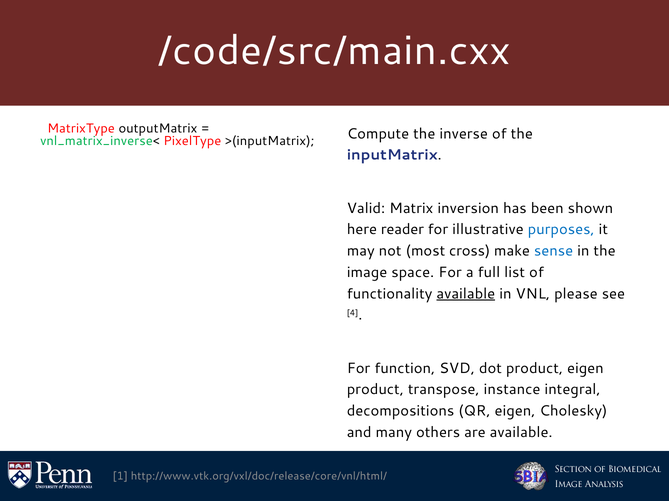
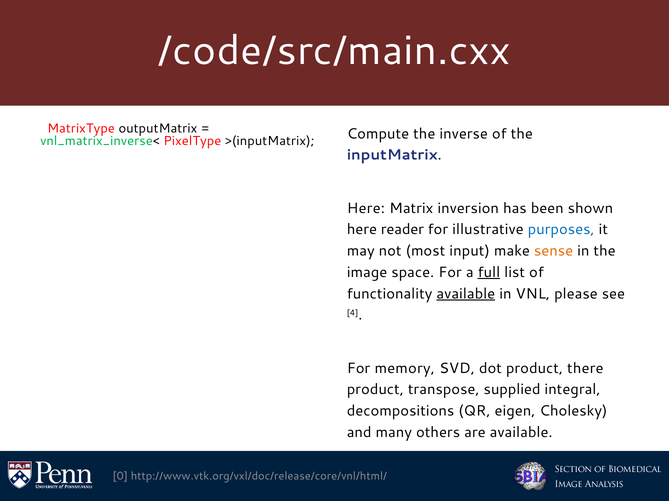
Valid: Valid -> Here (366, 209)
cross: cross -> input (470, 251)
sense colour: blue -> orange (554, 251)
full underline: none -> present (489, 273)
function: function -> memory (405, 369)
product eigen: eigen -> there (585, 369)
instance: instance -> supplied (512, 390)
1: 1 -> 0 (120, 477)
